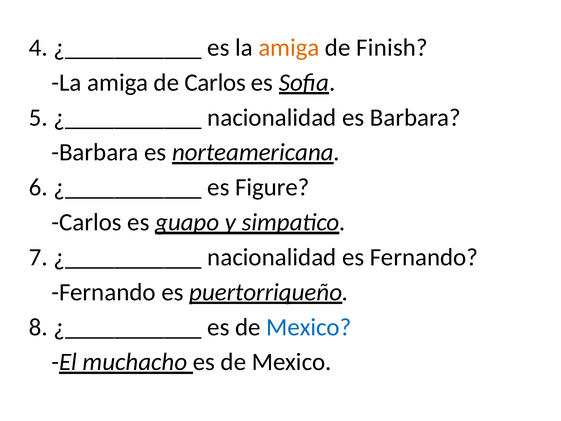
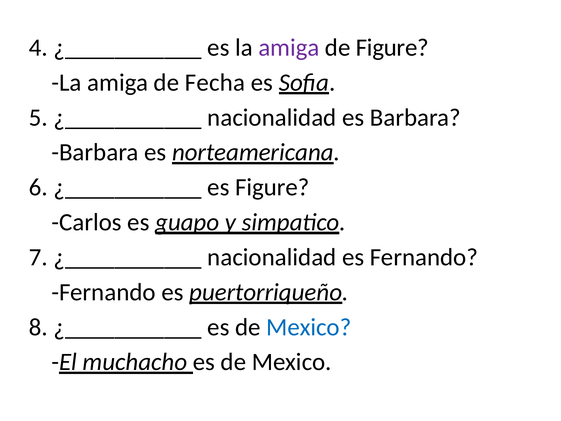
amiga colour: orange -> purple (289, 48)
de Finish: Finish -> Figure (392, 48)
de Carlos: Carlos -> Fecha (215, 82)
